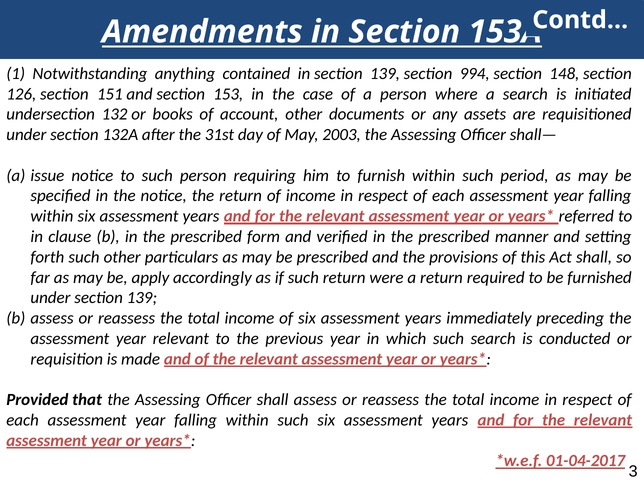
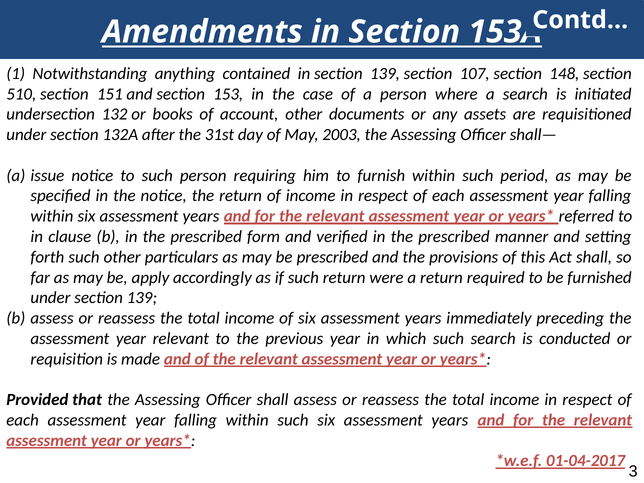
994: 994 -> 107 (475, 74)
126: 126 -> 510 (21, 94)
